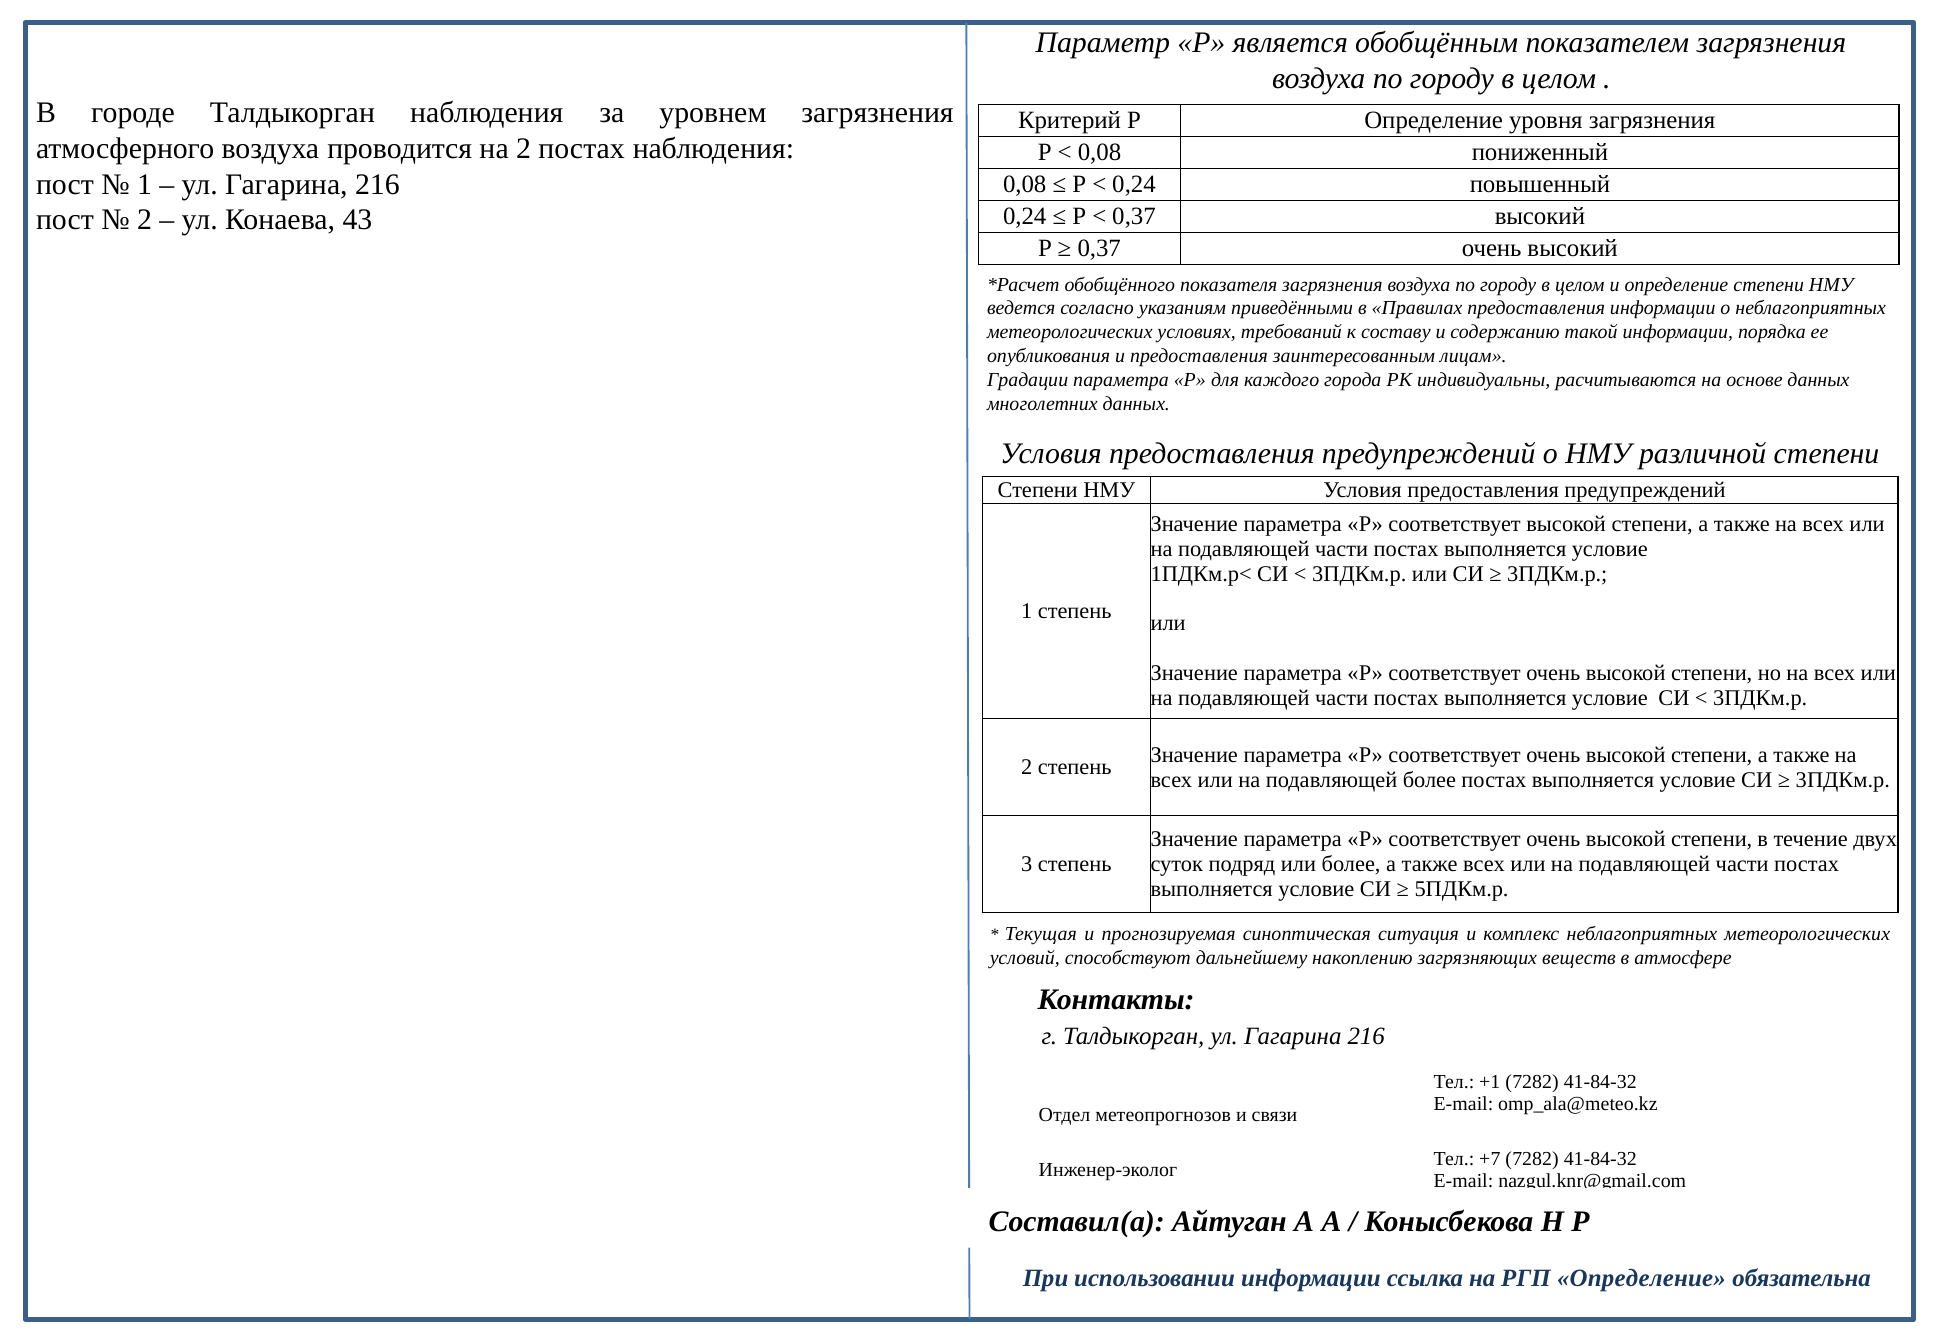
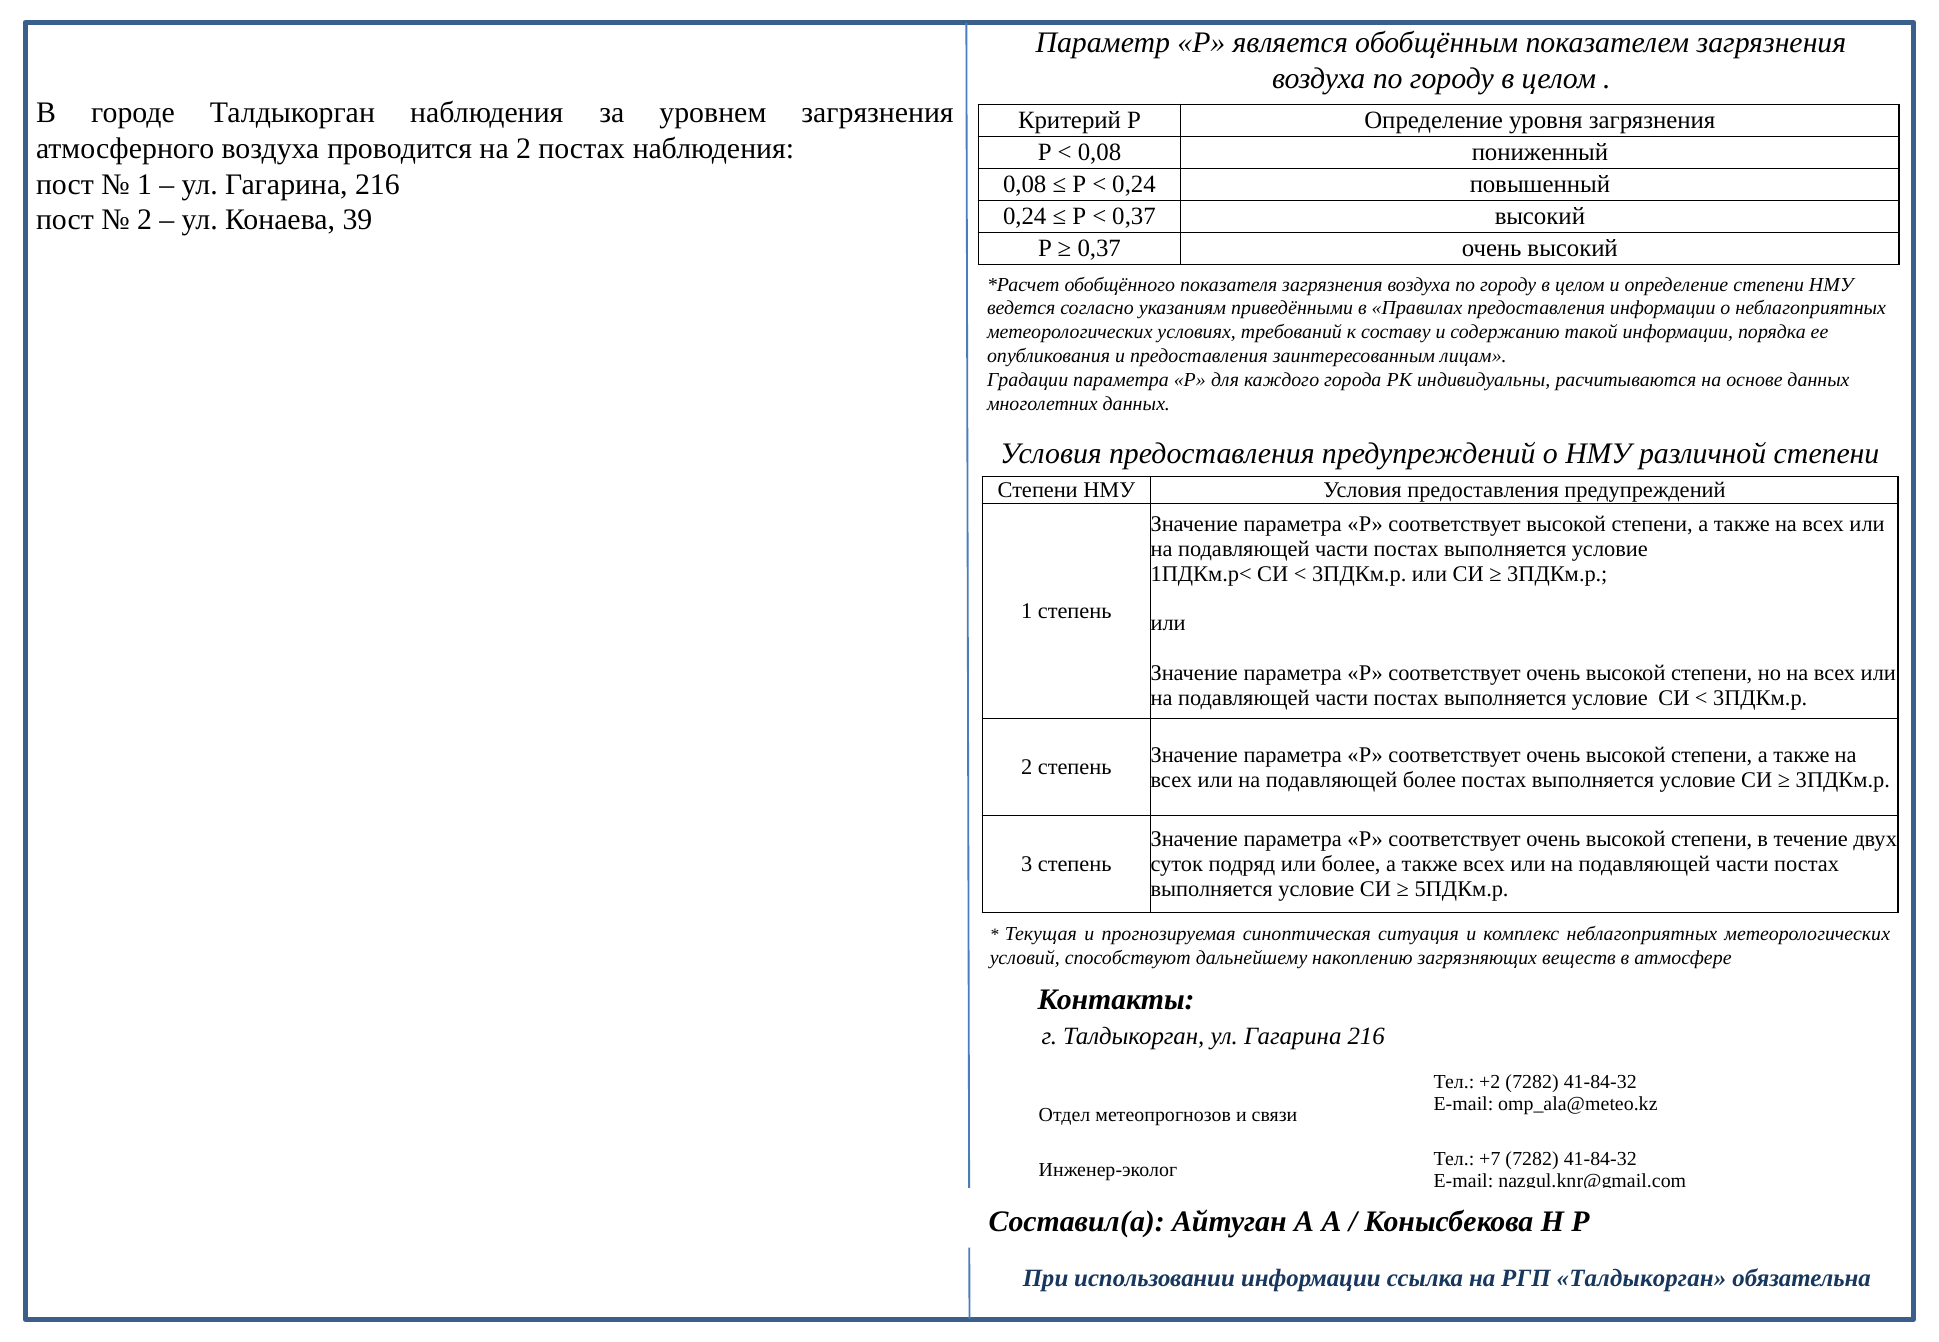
43: 43 -> 39 (357, 220)
+1: +1 -> +2 (1490, 1082)
РГП Определение: Определение -> Талдыкорган (1641, 1278)
